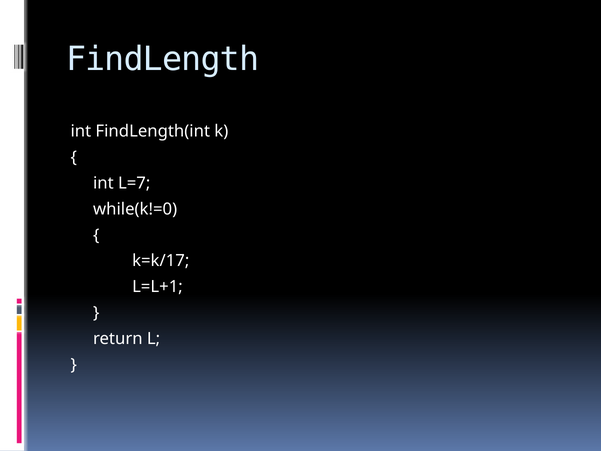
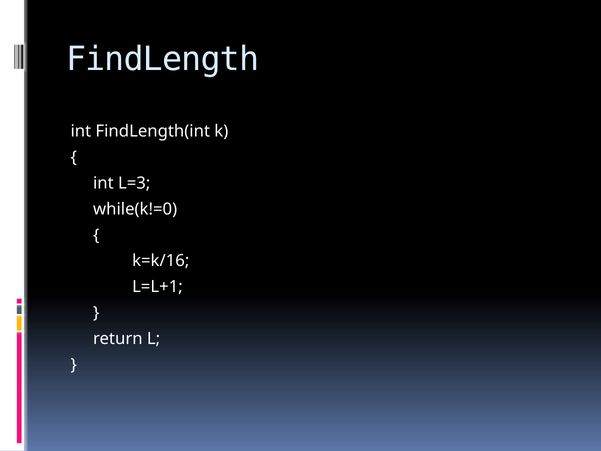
L=7: L=7 -> L=3 (134, 183)
k=k/17: k=k/17 -> k=k/16 (161, 261)
